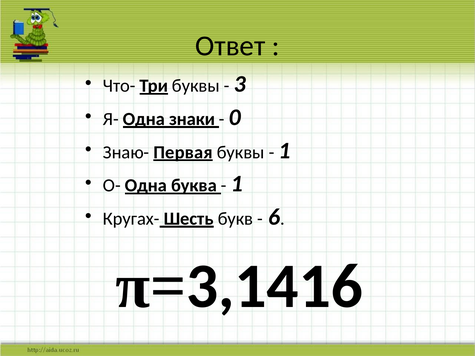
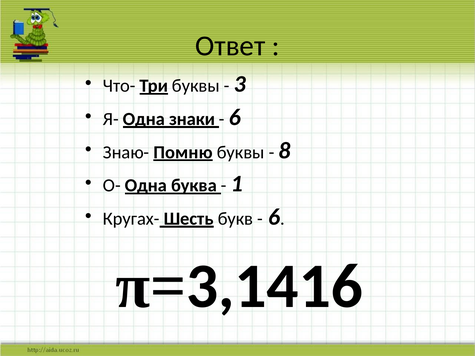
0: 0 -> 6 (235, 117)
Первая: Первая -> Помню (183, 152)
1: 1 -> 8 (285, 151)
